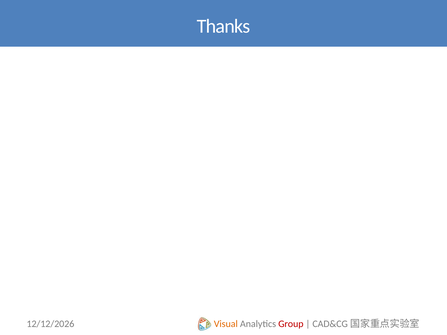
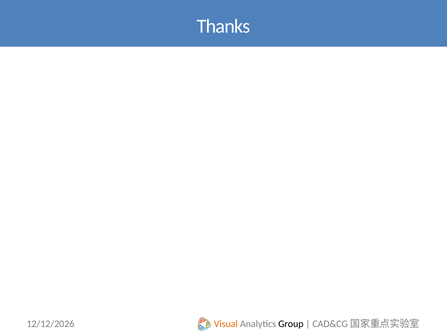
Group colour: red -> black (291, 324)
